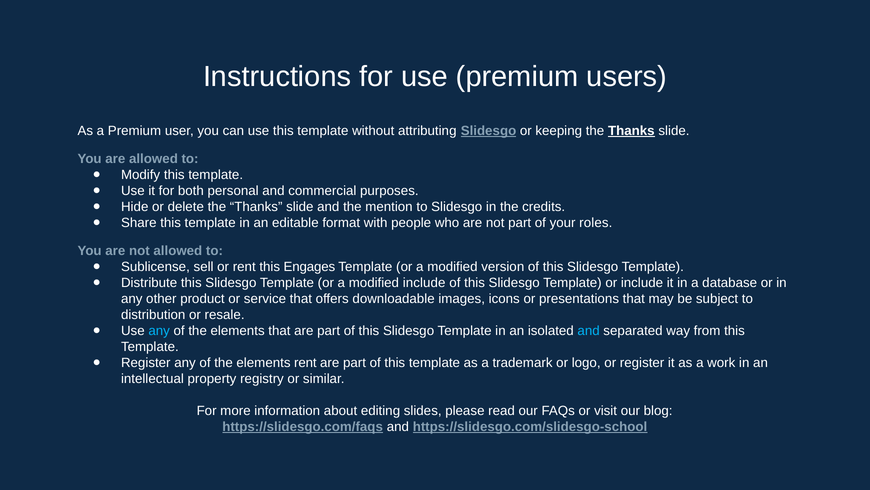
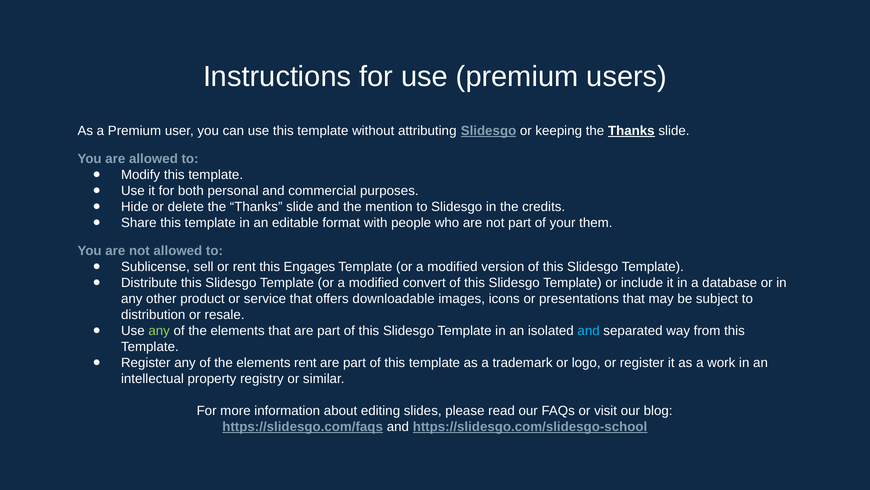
roles: roles -> them (596, 222)
modified include: include -> convert (424, 282)
any colour: light blue -> light green (159, 330)
